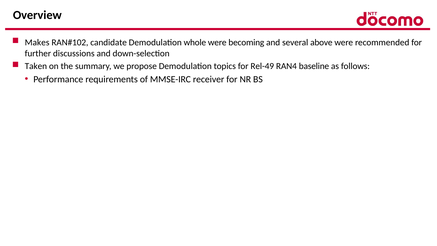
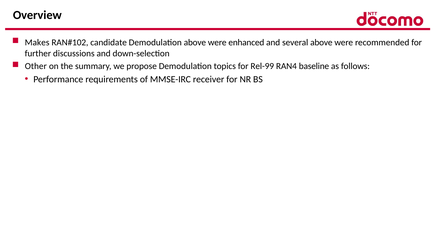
Demodulation whole: whole -> above (195, 42)
becoming: becoming -> enhanced (246, 42)
Taken: Taken -> Other (36, 66)
Rel-49: Rel-49 -> Rel-99 (262, 66)
